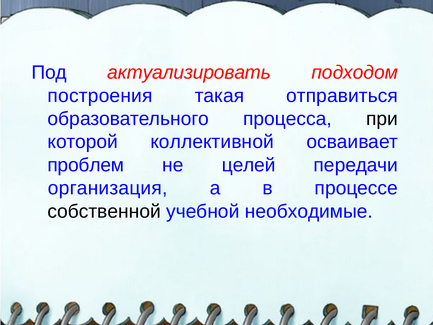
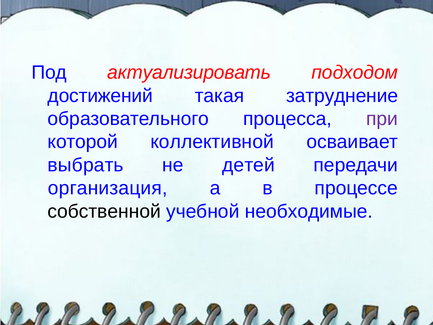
построения: построения -> достижений (100, 96)
отправиться: отправиться -> затруднение (342, 96)
при colour: black -> purple (382, 119)
проблем: проблем -> выбрать (86, 165)
целей: целей -> детей (249, 165)
